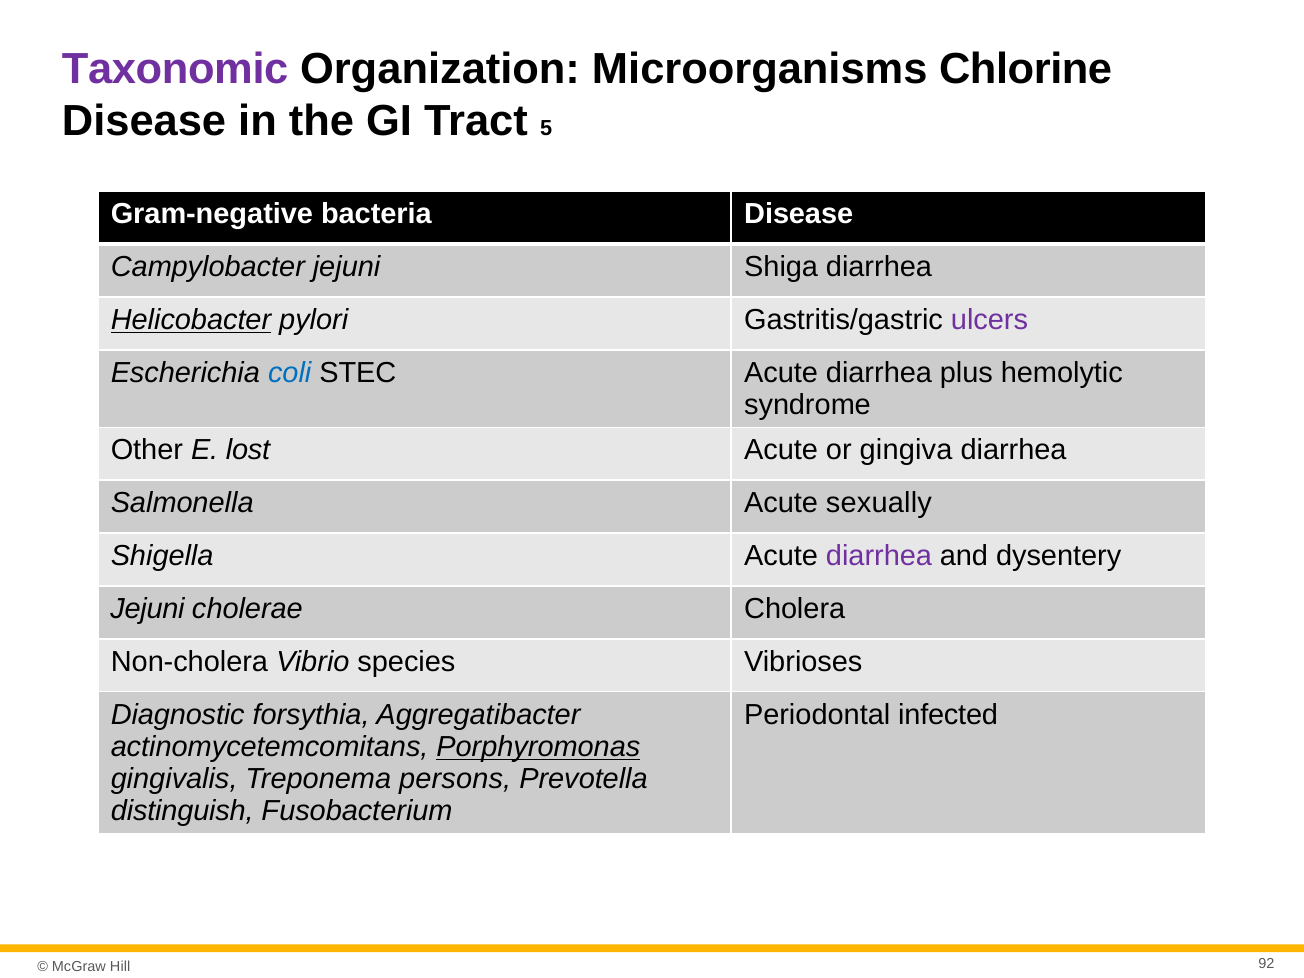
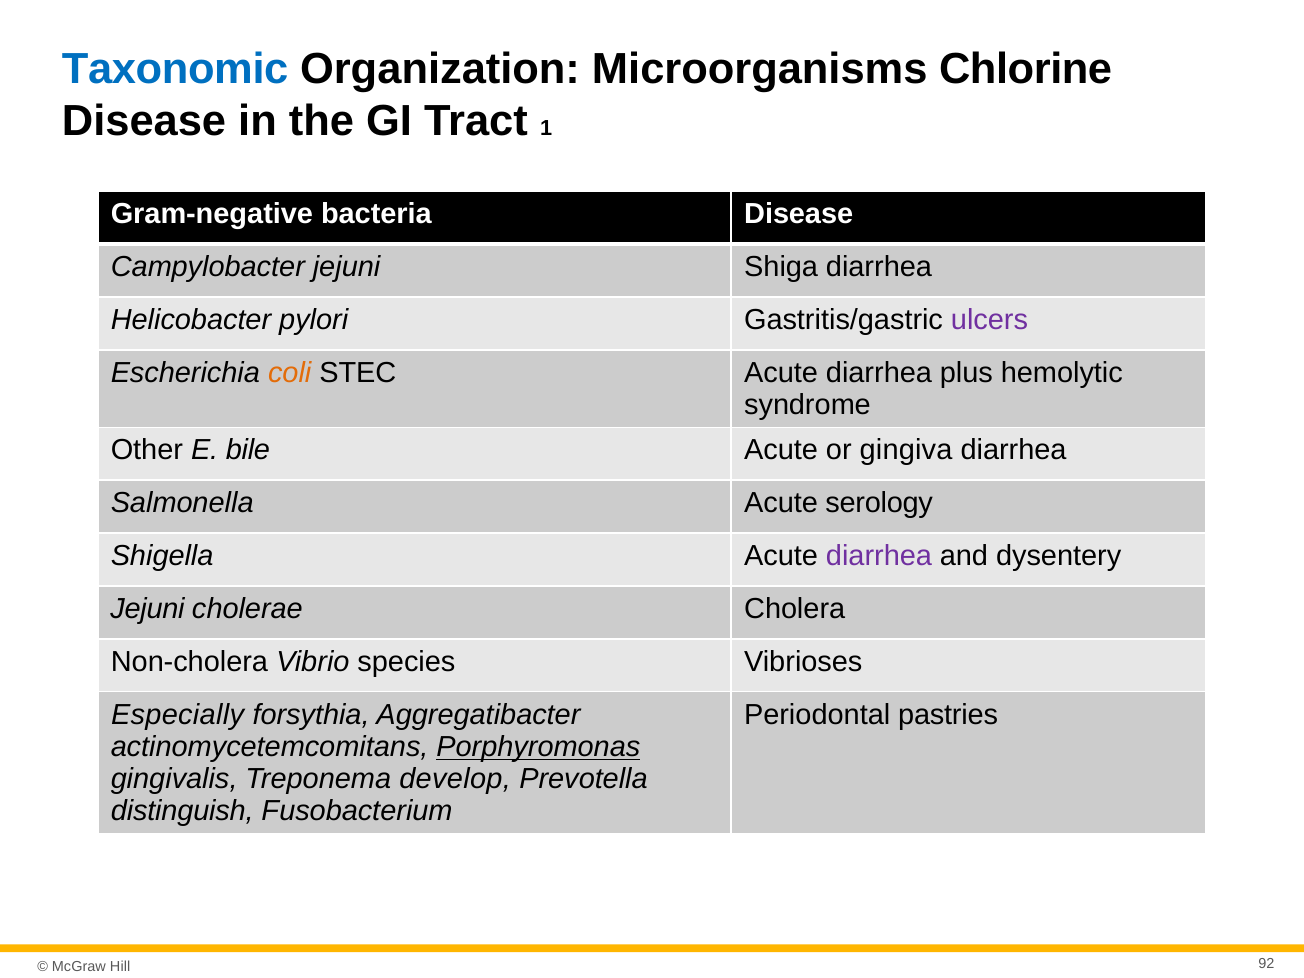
Taxonomic colour: purple -> blue (175, 69)
5: 5 -> 1 (546, 128)
Helicobacter underline: present -> none (191, 320)
coli colour: blue -> orange (290, 373)
lost: lost -> bile (248, 450)
sexually: sexually -> serology (879, 503)
Diagnostic: Diagnostic -> Especially (178, 715)
infected: infected -> pastries (948, 715)
persons: persons -> develop (455, 779)
